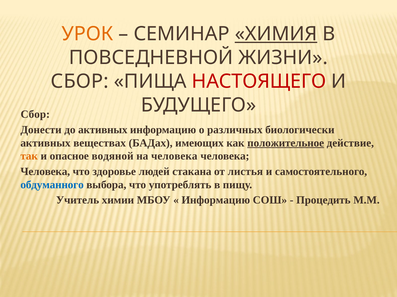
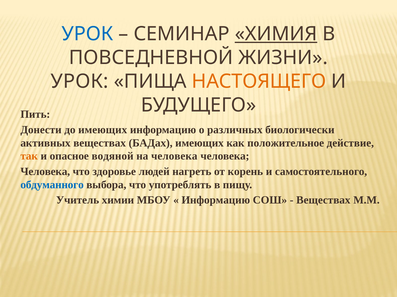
УРОК colour: orange -> blue (87, 34)
СБОР: СБОР -> УРОК (80, 82)
НАСТОЯЩЕГО colour: red -> orange (259, 82)
Сбор: Сбор -> Пить (35, 115)
до активных: активных -> имеющих (103, 130)
положительное underline: present -> none (286, 143)
стакана: стакана -> нагреть (192, 172)
листья: листья -> корень (245, 172)
Процедить: Процедить -> Веществах (323, 201)
